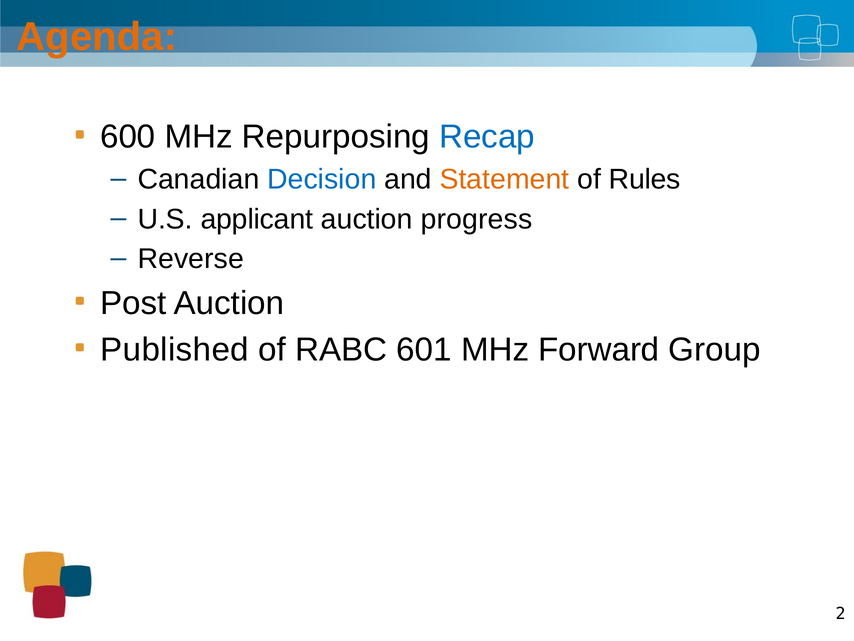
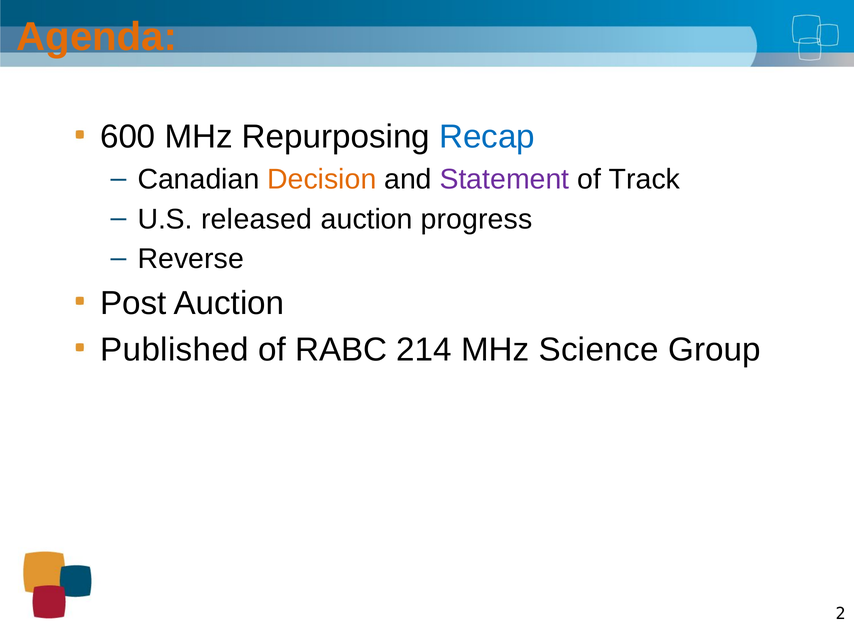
Decision colour: blue -> orange (322, 179)
Statement colour: orange -> purple (504, 179)
Rules: Rules -> Track (644, 179)
applicant: applicant -> released (257, 219)
601: 601 -> 214 (424, 349)
Forward: Forward -> Science (599, 349)
